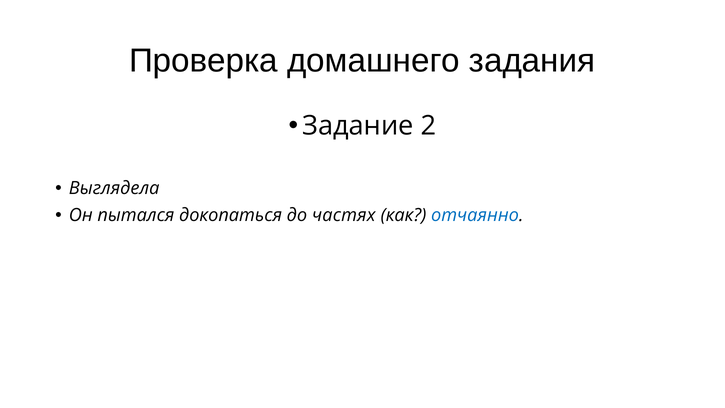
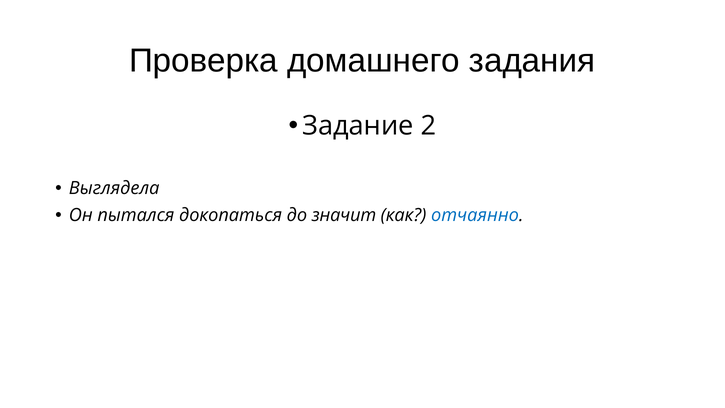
частях: частях -> значит (344, 215)
